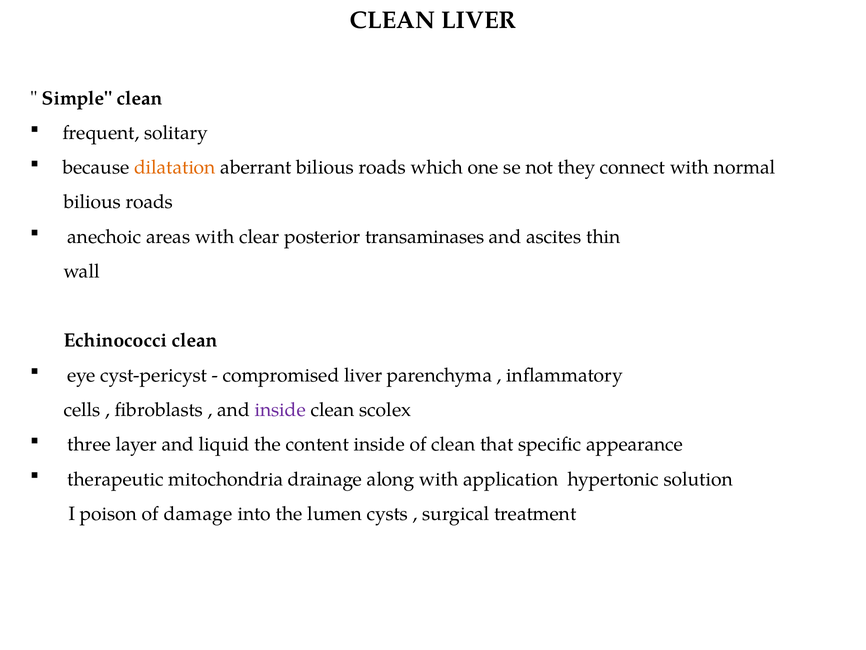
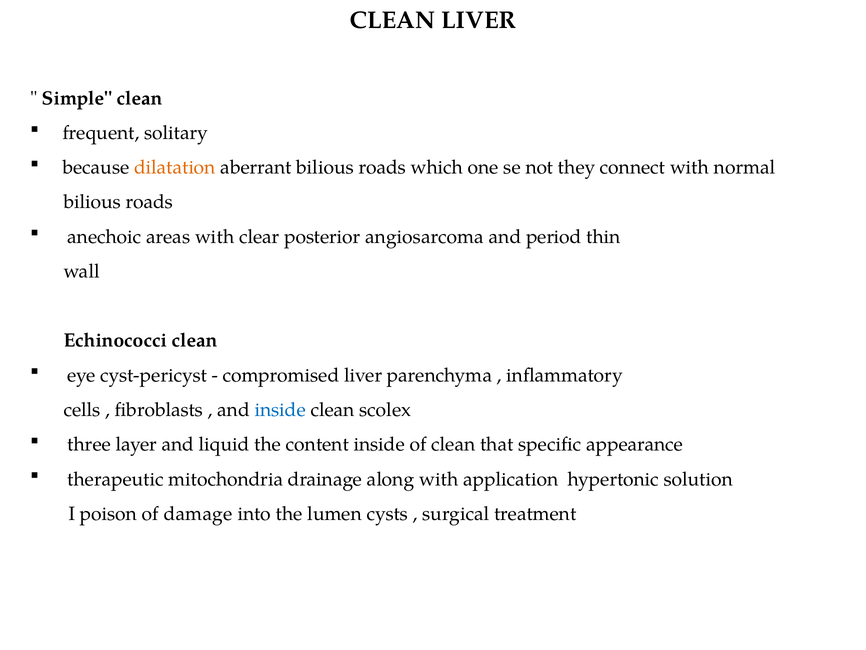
transaminases: transaminases -> angiosarcoma (425, 237)
ascites: ascites -> period (554, 237)
inside colour: purple -> blue (280, 410)
